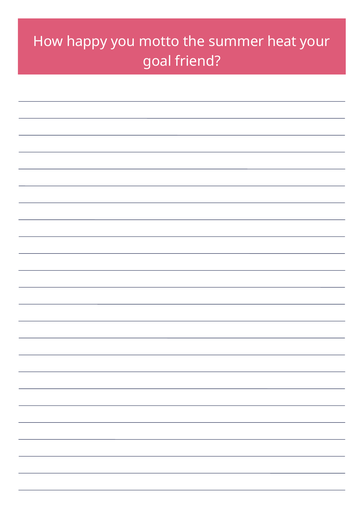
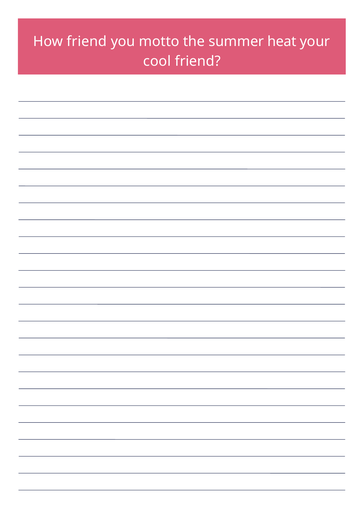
How happy: happy -> friend (87, 41)
goal: goal -> cool (157, 61)
